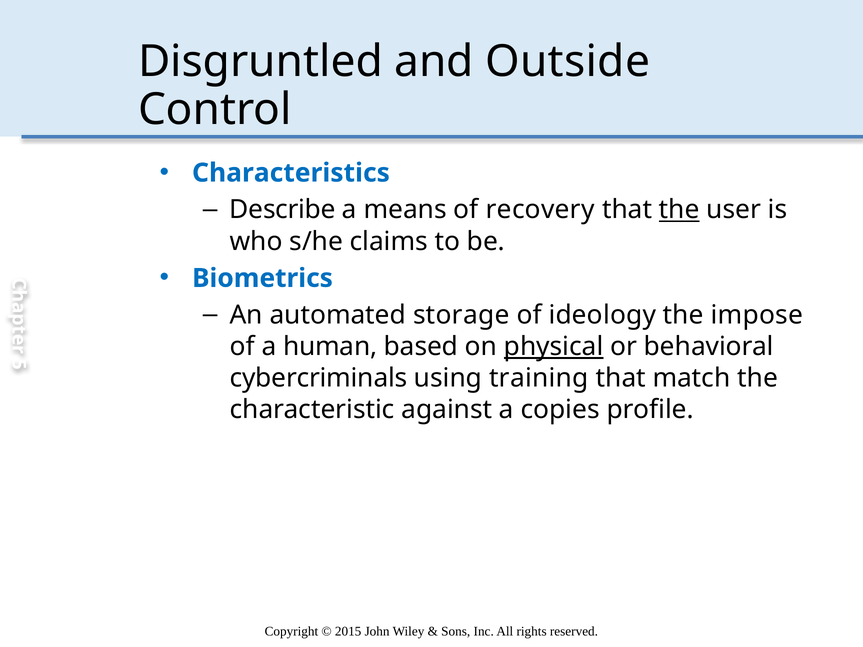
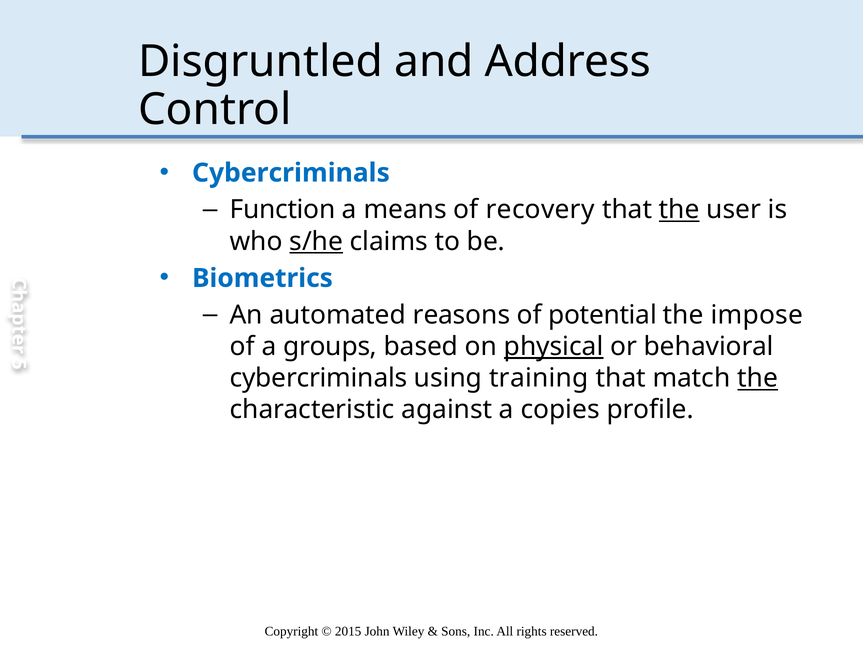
Outside: Outside -> Address (568, 62)
Characteristics: Characteristics -> Cybercriminals (291, 173)
Describe: Describe -> Function (283, 210)
s/he underline: none -> present (316, 241)
storage: storage -> reasons (461, 315)
ideology: ideology -> potential (602, 315)
human: human -> groups (330, 347)
the underline: none -> present (758, 378)
